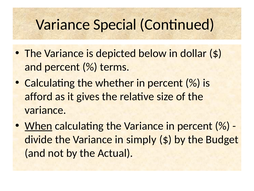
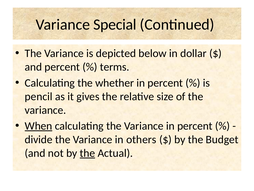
afford: afford -> pencil (39, 96)
simply: simply -> others (141, 139)
the underline: none -> present (87, 153)
